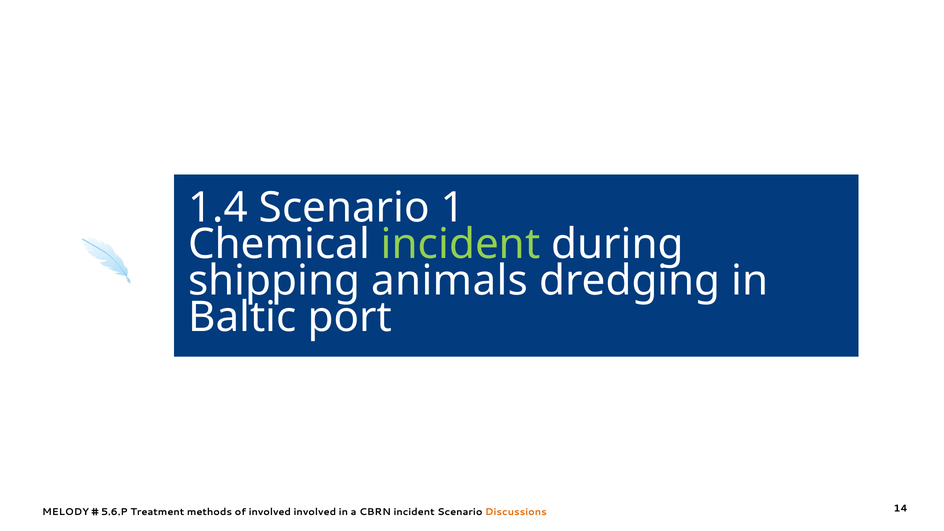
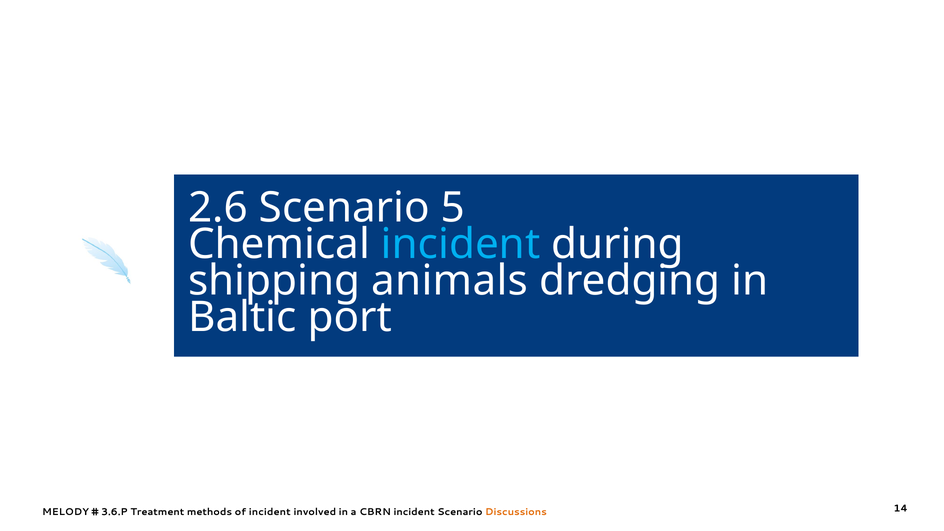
1.4: 1.4 -> 2.6 (218, 208)
1: 1 -> 5 (453, 208)
incident colour: light green -> light blue (461, 244)
5.6.P: 5.6.P -> 3.6.P (114, 512)
of involved: involved -> incident (270, 512)
